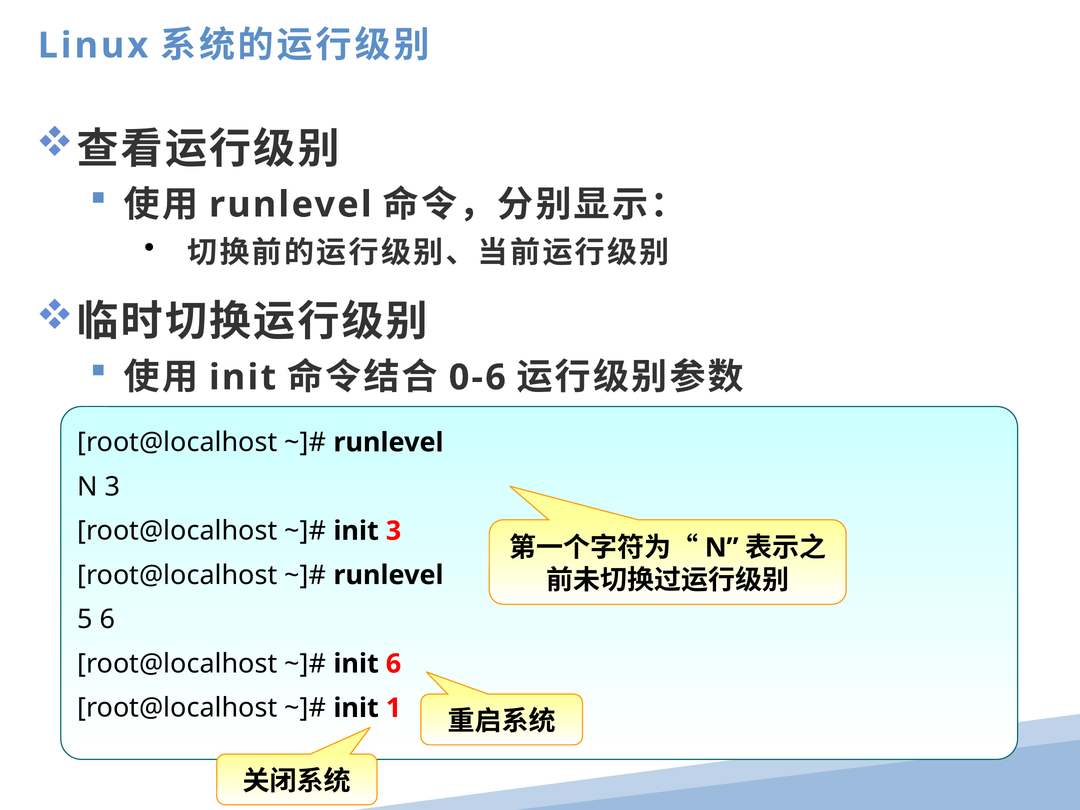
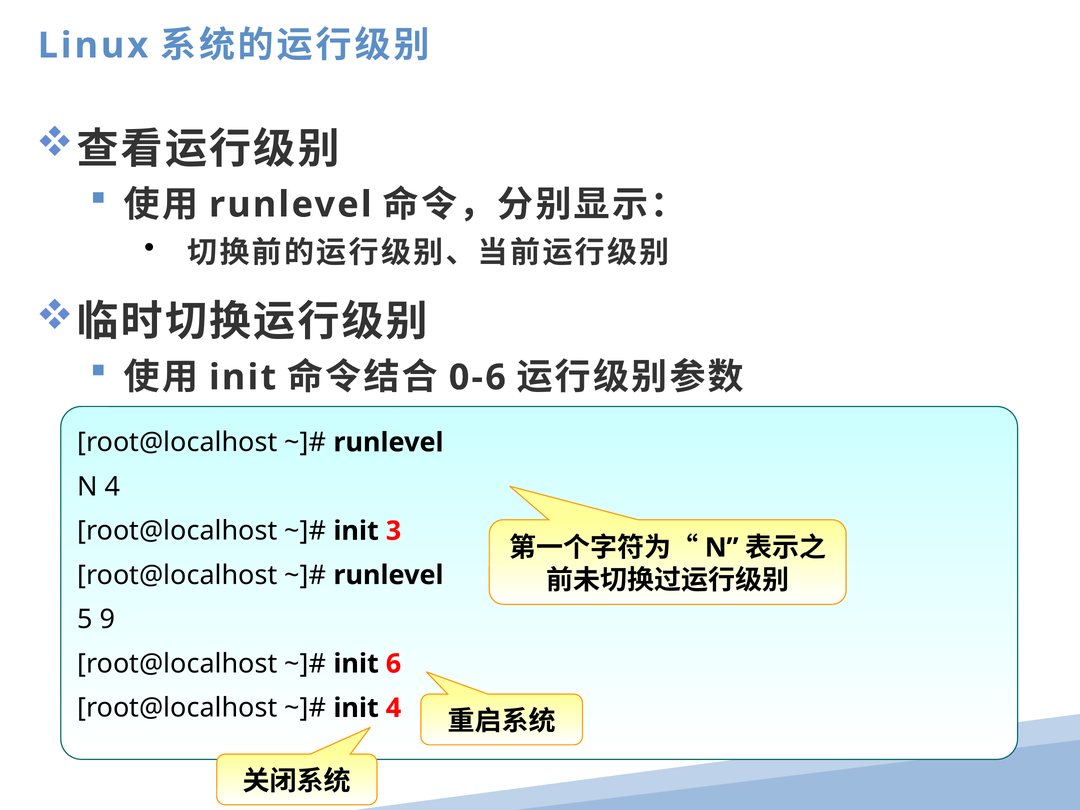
N 3: 3 -> 4 (113, 487)
5 6: 6 -> 9 (107, 619)
1: 1 -> 4 (394, 708)
